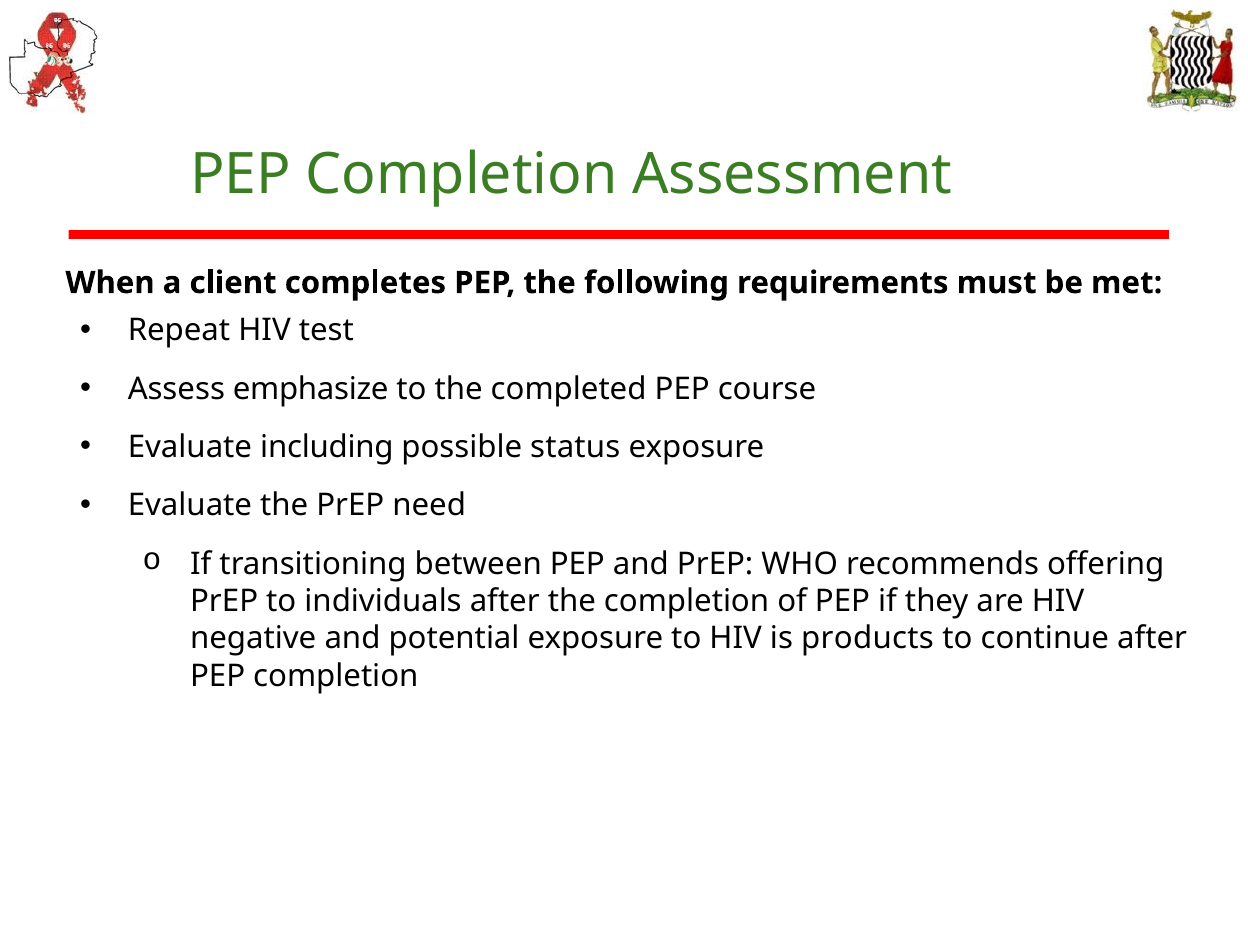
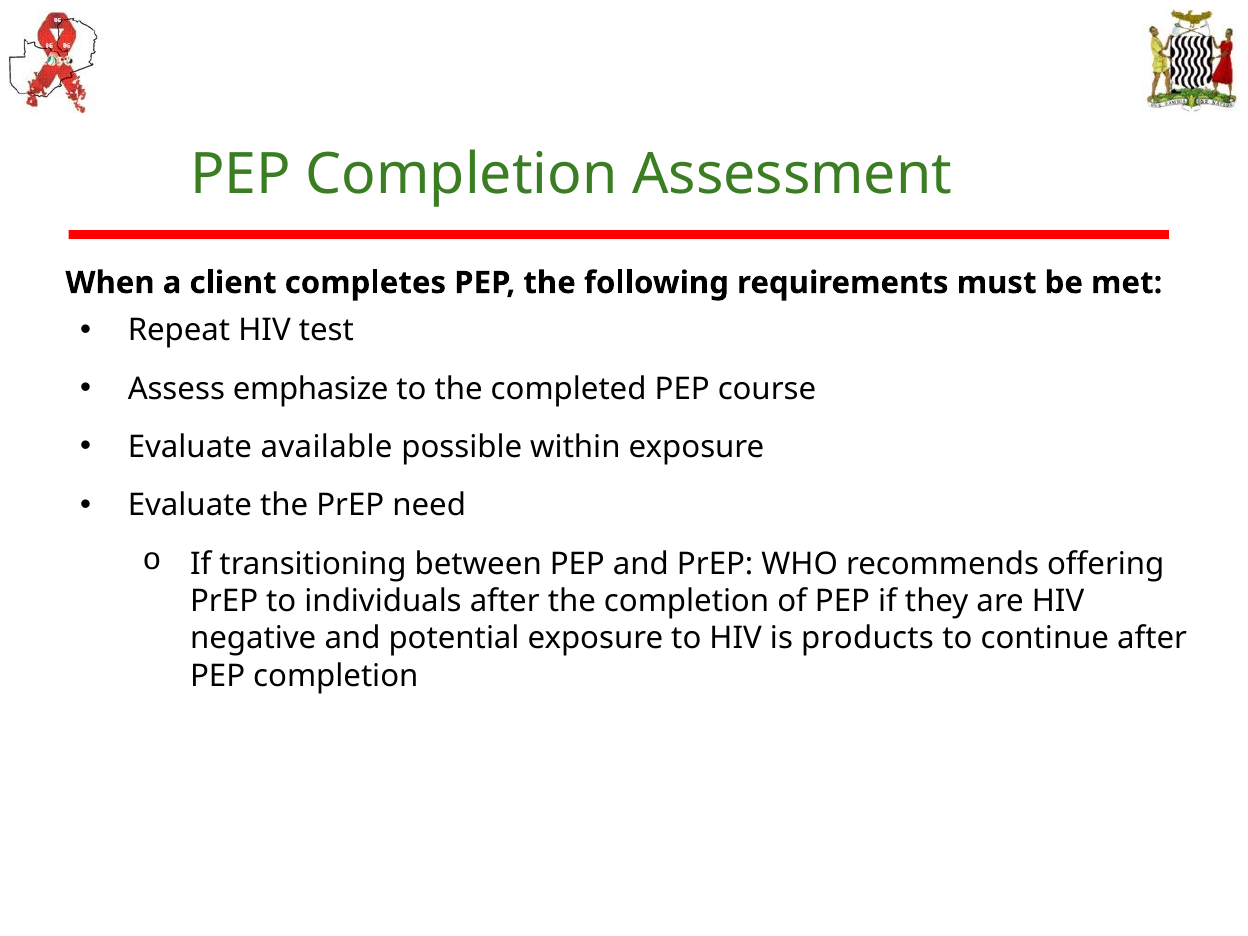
including: including -> available (327, 447)
status: status -> within (575, 447)
